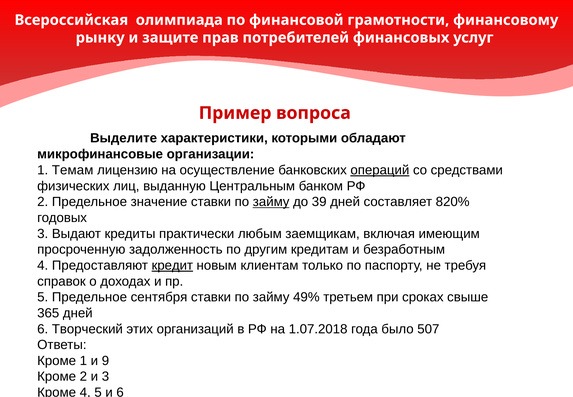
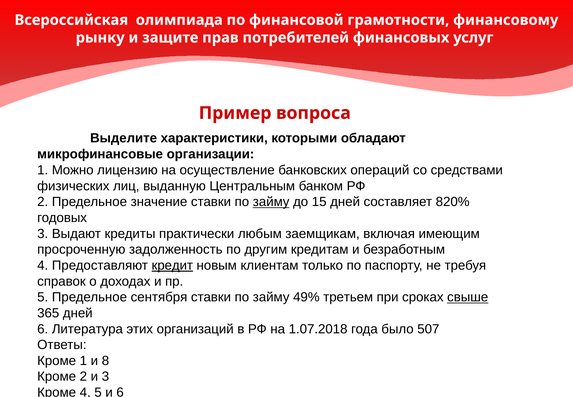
Темам: Темам -> Можно (73, 170)
операций underline: present -> none (380, 170)
39: 39 -> 15 (319, 202)
свыше underline: none -> present (468, 297)
Творческий: Творческий -> Литература (87, 329)
9: 9 -> 8 (105, 360)
